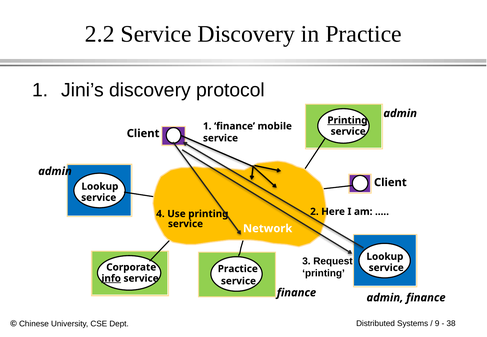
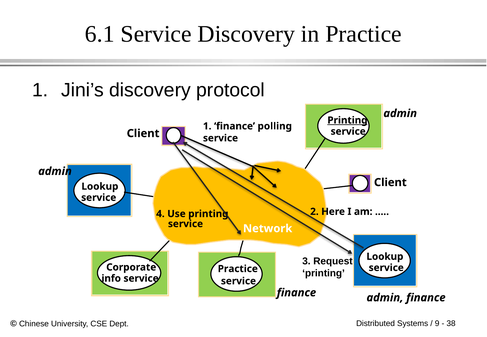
2.2: 2.2 -> 6.1 (100, 34)
mobile: mobile -> polling (275, 126)
info underline: present -> none (111, 279)
